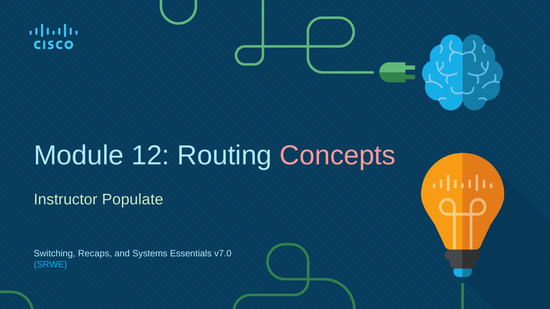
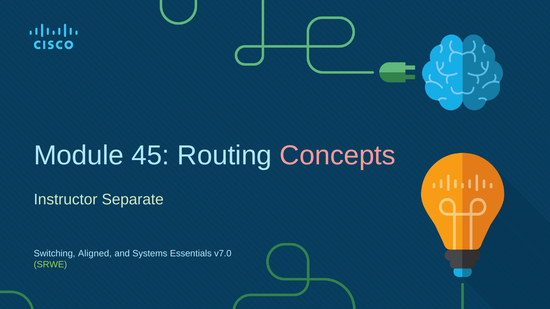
12: 12 -> 45 (151, 156)
Populate: Populate -> Separate (133, 200)
Recaps: Recaps -> Aligned (95, 254)
SRWE colour: light blue -> light green (50, 265)
